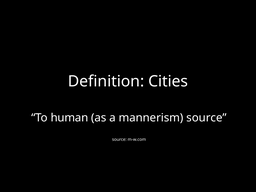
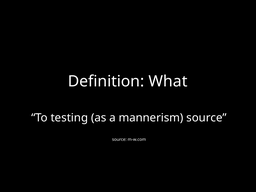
Cities: Cities -> What (168, 81)
human: human -> testing (69, 118)
